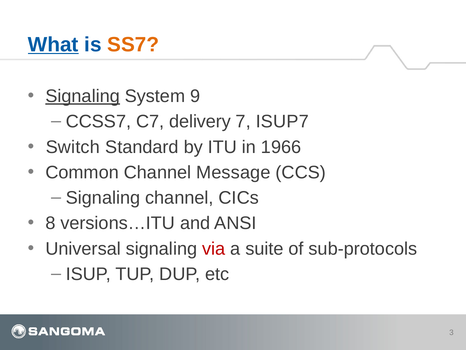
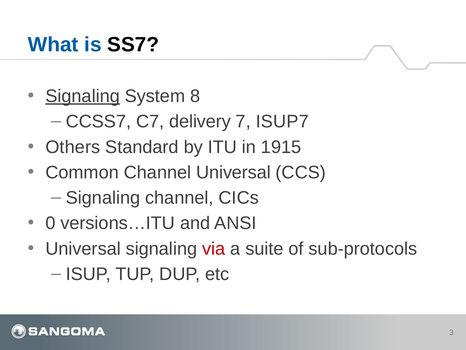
What underline: present -> none (53, 45)
SS7 colour: orange -> black (133, 45)
9: 9 -> 8 (195, 96)
Switch: Switch -> Others (73, 147)
1966: 1966 -> 1915 (281, 147)
Channel Message: Message -> Universal (233, 172)
8: 8 -> 0 (50, 223)
